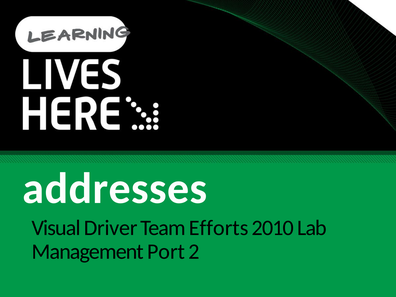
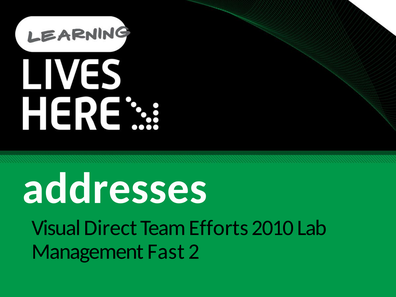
Driver: Driver -> Direct (111, 228)
Port: Port -> Fast (166, 252)
